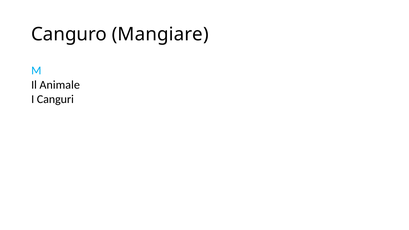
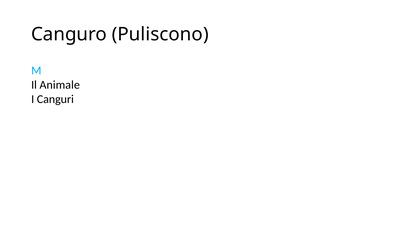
Mangiare: Mangiare -> Puliscono (160, 34)
